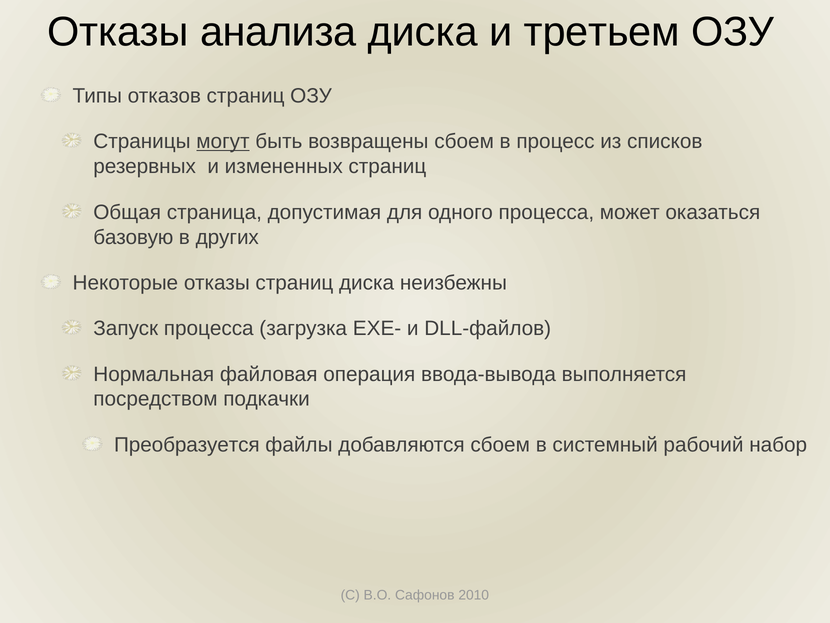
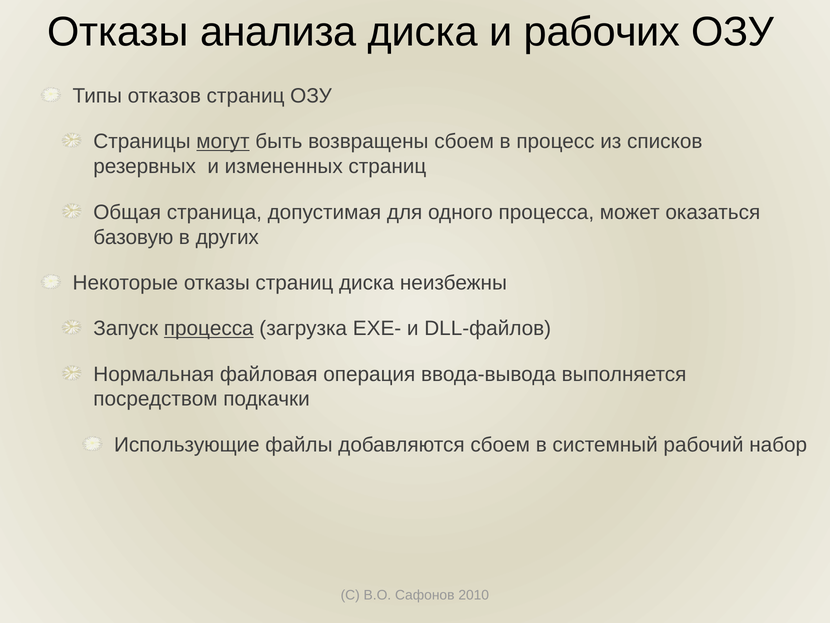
третьем: третьем -> рабочих (602, 32)
процесса underline: none -> present (209, 328)
Преобразуется: Преобразуется -> Использующие (187, 444)
